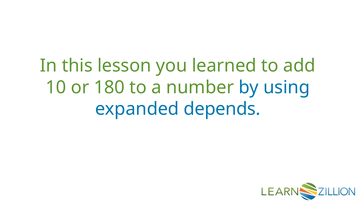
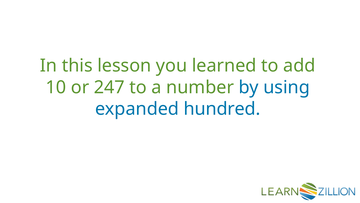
180: 180 -> 247 (109, 87)
depends: depends -> hundred (222, 109)
